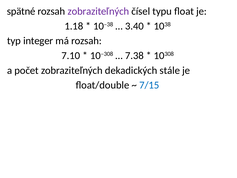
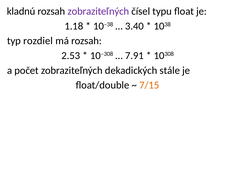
spätné: spätné -> kladnú (21, 11)
integer: integer -> rozdiel (38, 41)
7.10: 7.10 -> 2.53 (71, 56)
7.38: 7.38 -> 7.91 (134, 56)
7/15 colour: blue -> orange (149, 85)
